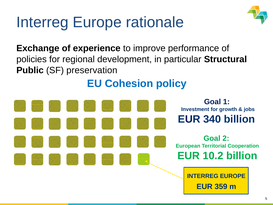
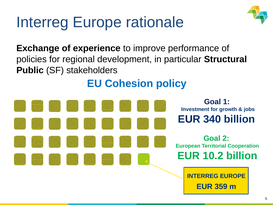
preservation: preservation -> stakeholders (92, 70)
